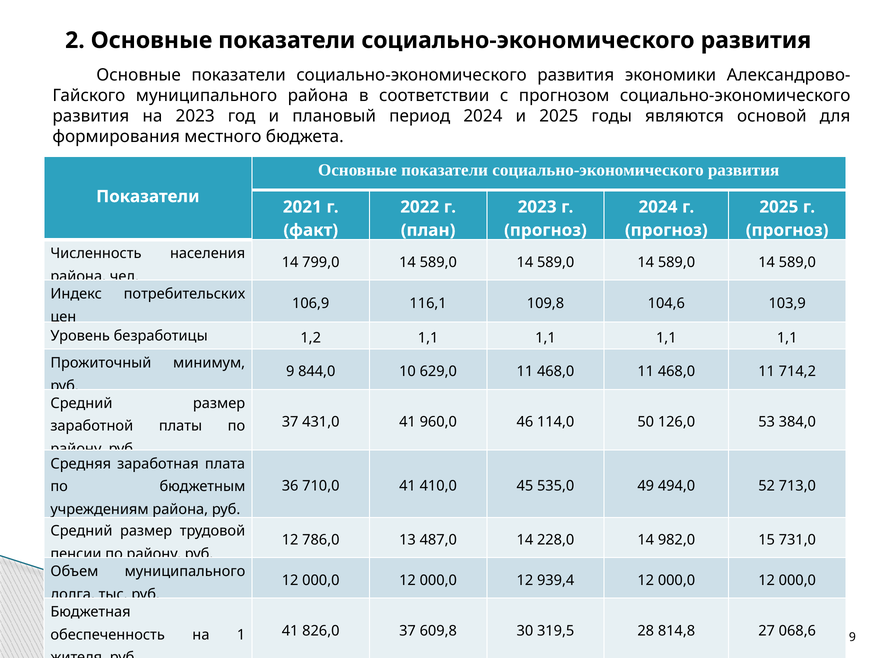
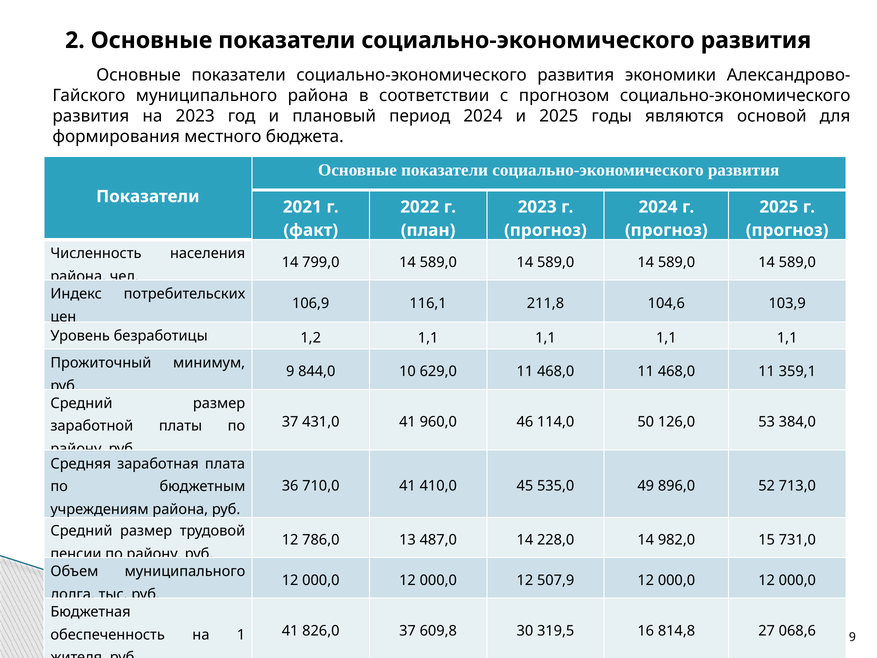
109,8: 109,8 -> 211,8 (545, 303)
714,2: 714,2 -> 359,1 (797, 371)
494,0: 494,0 -> 896,0 (677, 486)
939,4: 939,4 -> 507,9 (556, 580)
28: 28 -> 16 (646, 631)
